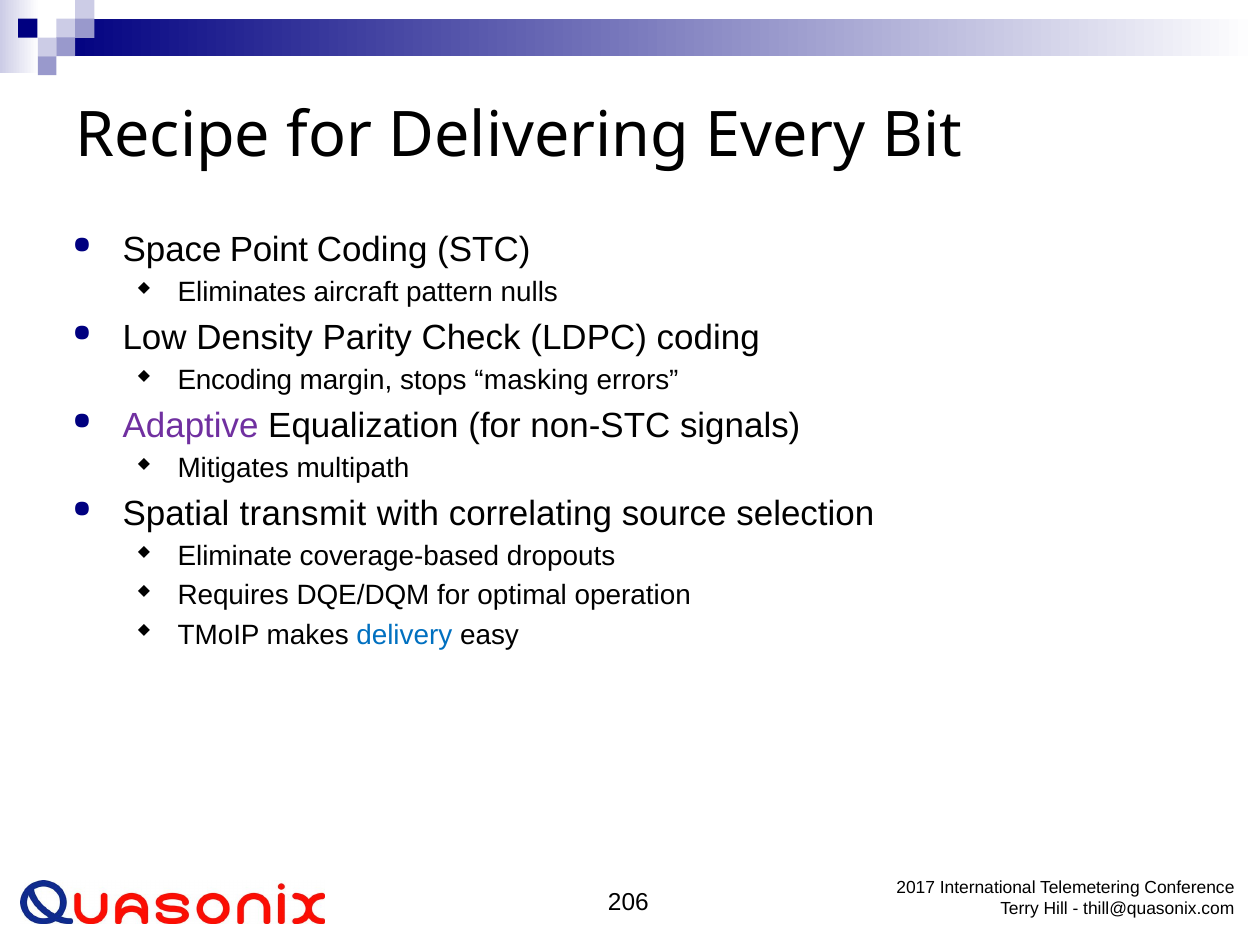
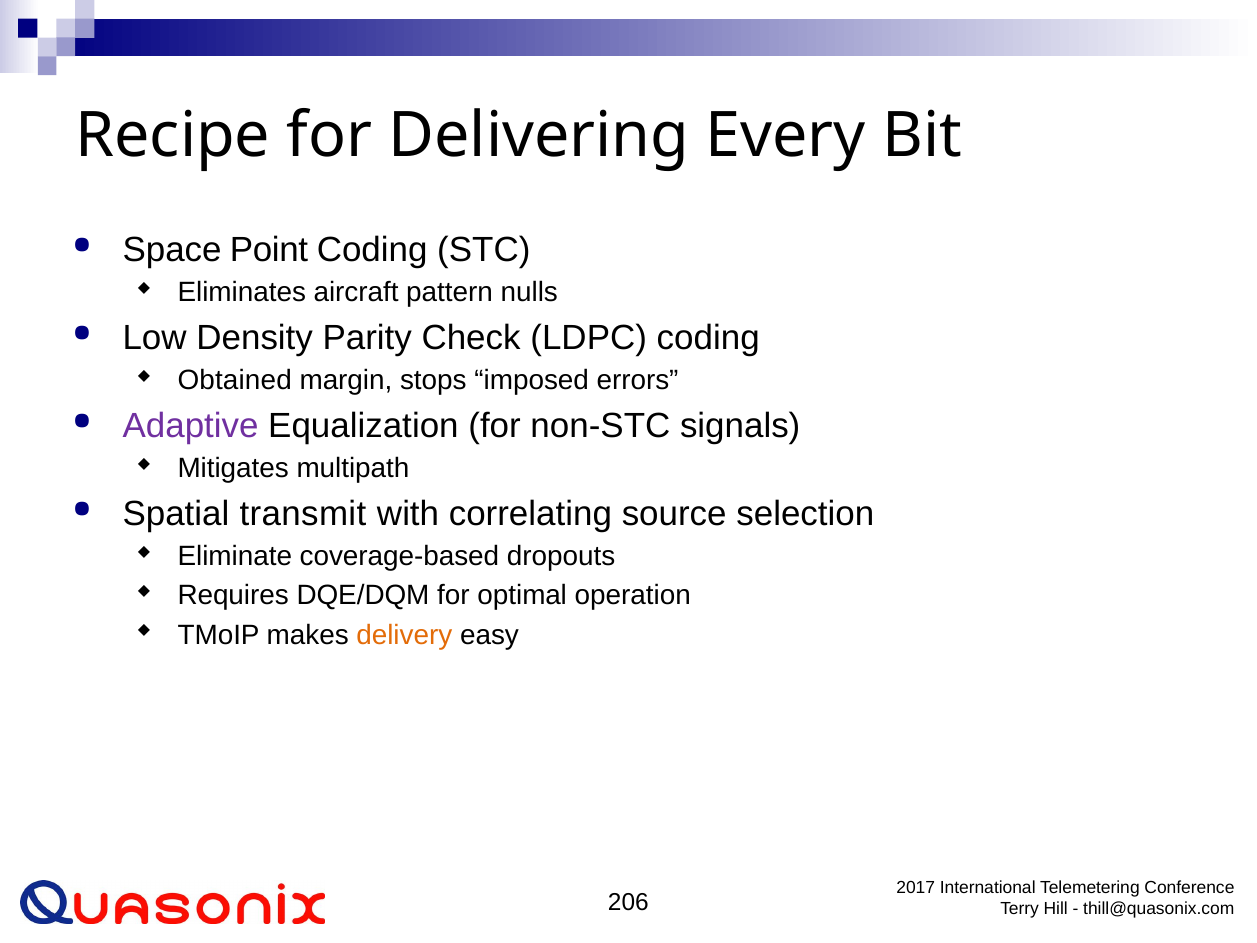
Encoding: Encoding -> Obtained (235, 380)
masking: masking -> imposed (532, 380)
delivery colour: blue -> orange (404, 635)
